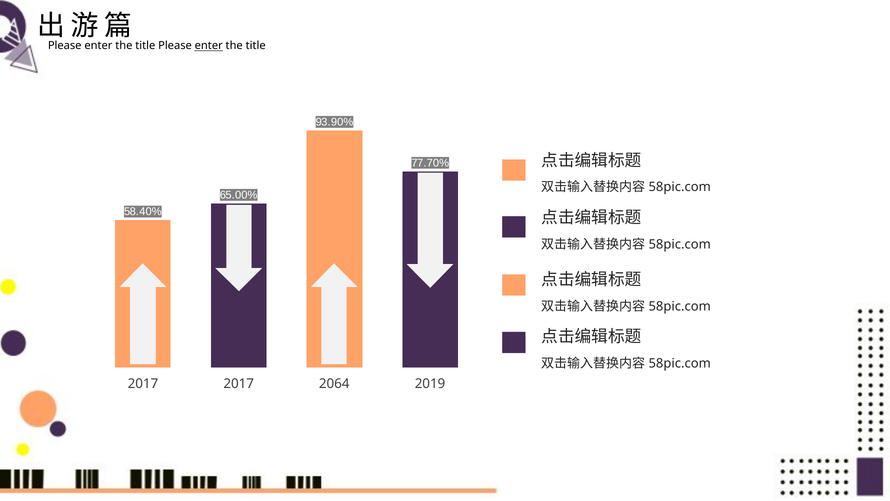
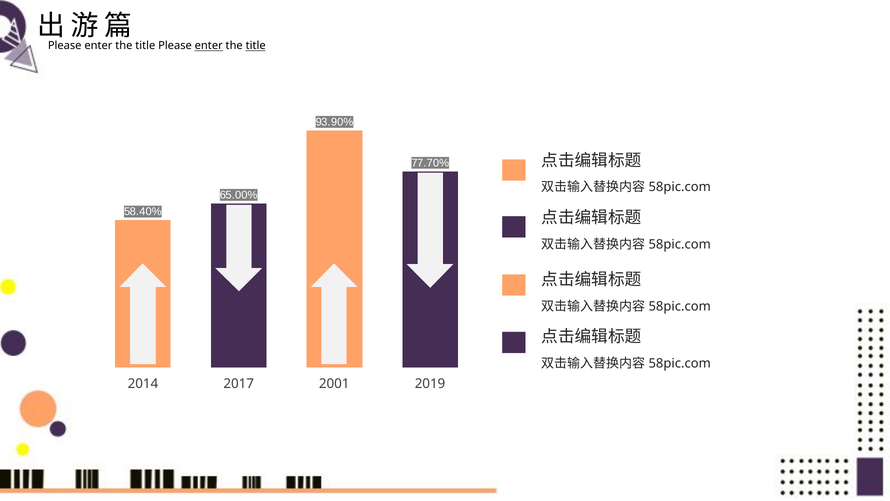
title underline: none -> present (256, 46)
2017: 2017 -> 2014 (143, 383)
2064: 2064 -> 2001 (334, 383)
